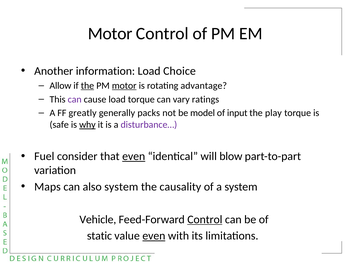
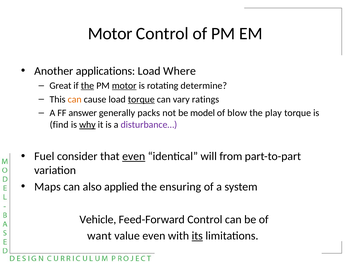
information: information -> applications (105, 71)
Choice: Choice -> Where (179, 71)
Allow: Allow -> Great (60, 86)
advantage: advantage -> determine (204, 86)
can colour: purple -> orange (75, 99)
torque underline: none -> present (141, 99)
greatly: greatly -> answer (83, 113)
input: input -> blow (237, 113)
safe: safe -> find (59, 125)
blow: blow -> from (231, 156)
also system: system -> applied (121, 187)
causality: causality -> ensuring (180, 187)
Control underline: present -> none (205, 220)
static: static -> want (99, 236)
even underline: present -> none (154, 236)
its underline: none -> present (197, 236)
